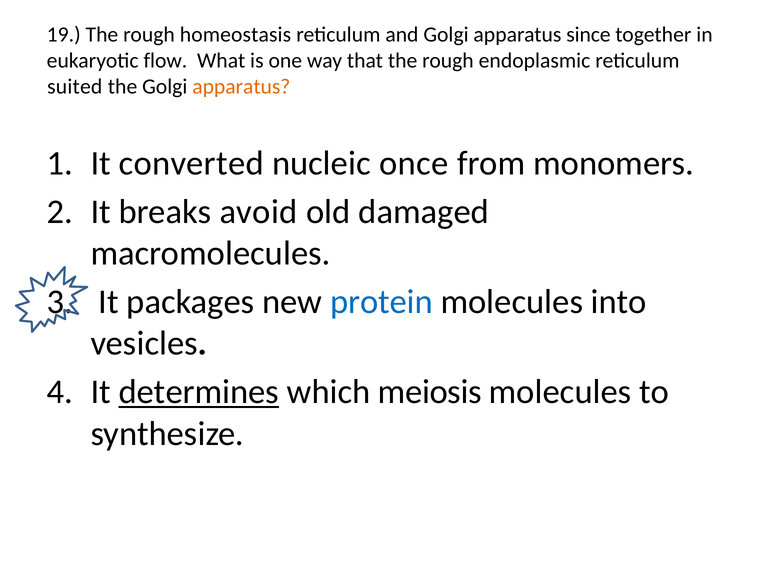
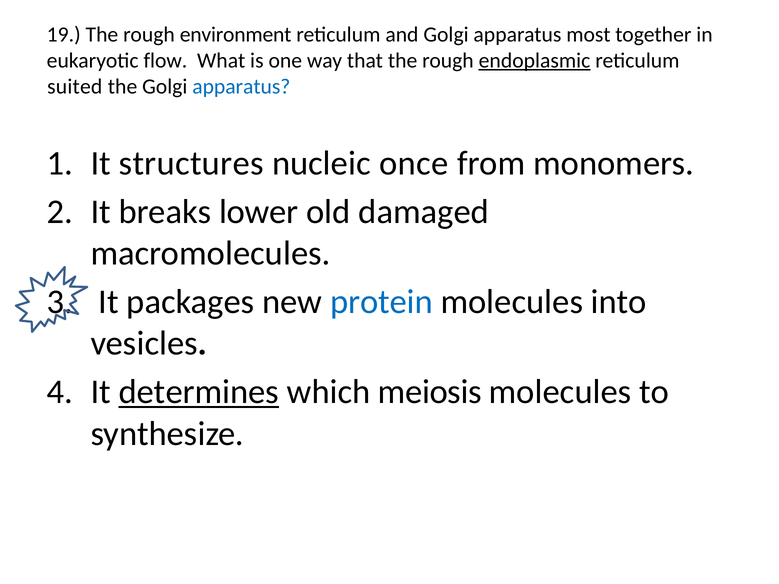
homeostasis: homeostasis -> environment (236, 35)
since: since -> most (588, 35)
endoplasmic underline: none -> present (535, 61)
apparatus colour: orange -> blue (241, 87)
converted: converted -> structures (191, 163)
avoid: avoid -> lower (259, 212)
